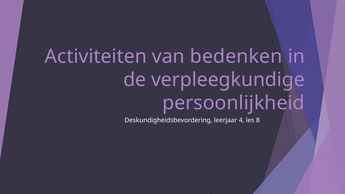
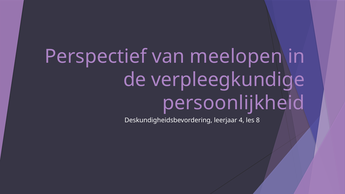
Activiteiten: Activiteiten -> Perspectief (96, 56)
bedenken: bedenken -> meelopen (236, 56)
